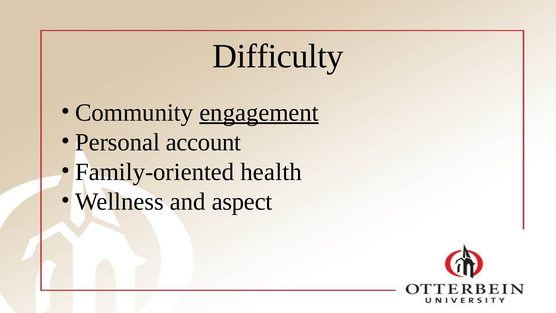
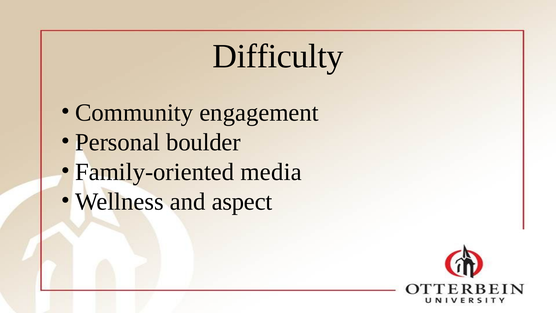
engagement underline: present -> none (259, 112)
account: account -> boulder (203, 142)
health: health -> media (271, 172)
